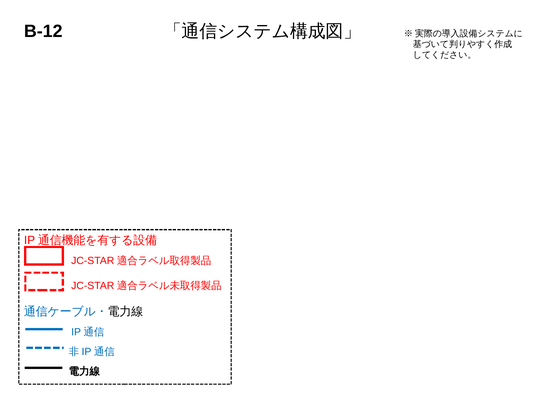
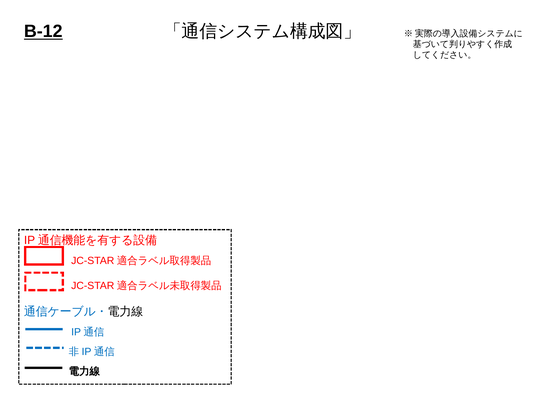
B-12 underline: none -> present (43, 31)
